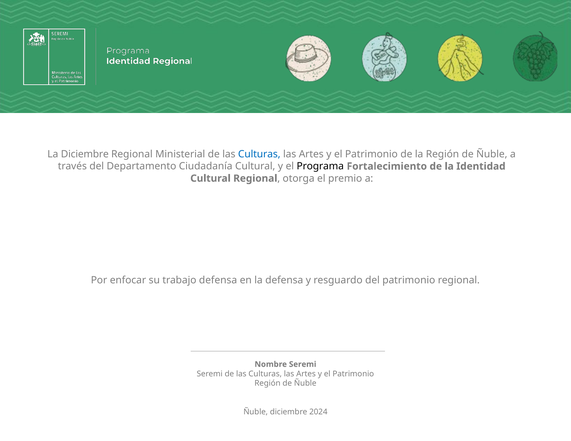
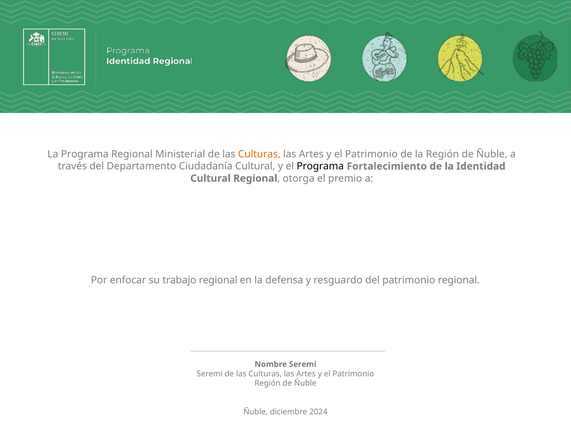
La Diciembre: Diciembre -> Programa (85, 154)
Culturas colour: blue -> orange (259, 154)
trabajo defensa: defensa -> regional (218, 280)
